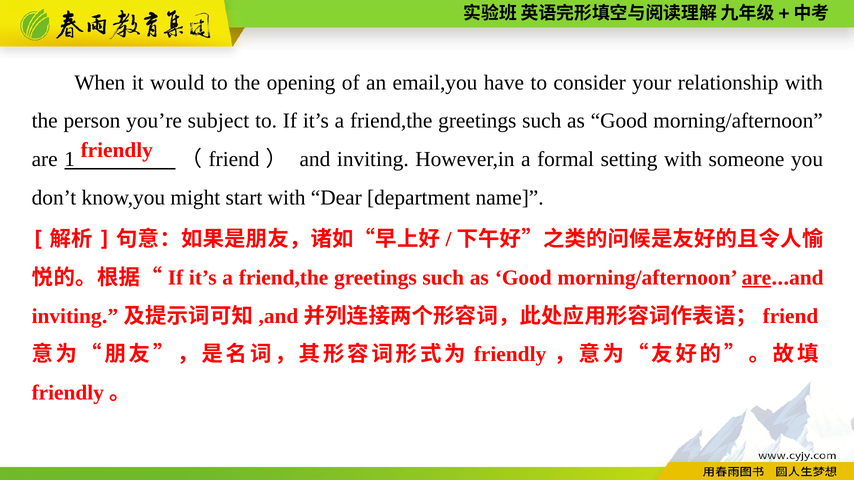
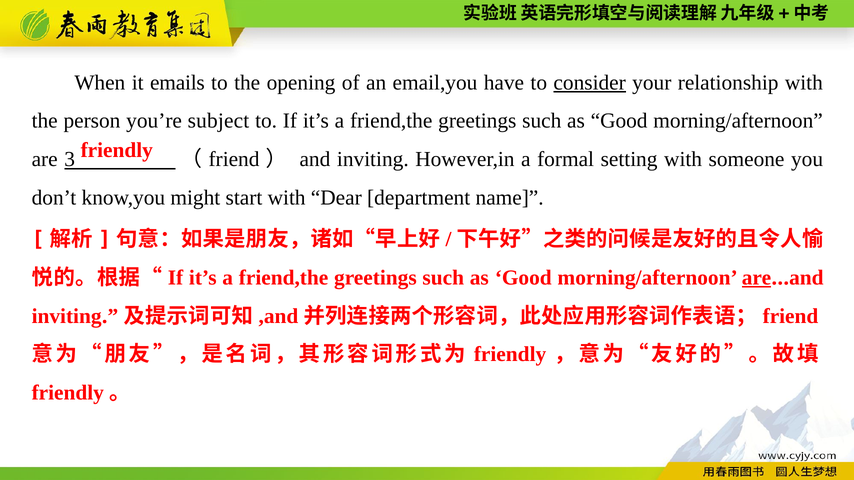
would: would -> emails (177, 83)
consider underline: none -> present (590, 83)
1: 1 -> 3 (70, 159)
